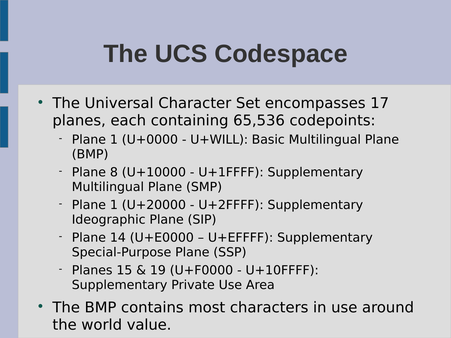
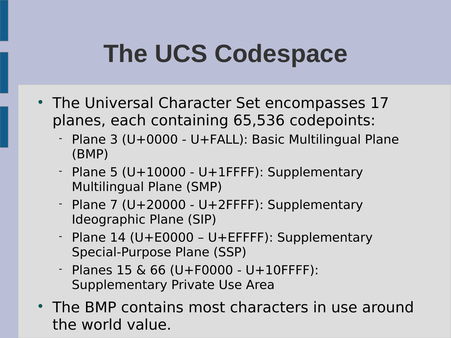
1: 1 -> 3 (114, 140)
U+WILL: U+WILL -> U+FALL (219, 140)
8: 8 -> 5 (114, 173)
1: 1 -> 7 (114, 205)
19: 19 -> 66 (158, 271)
